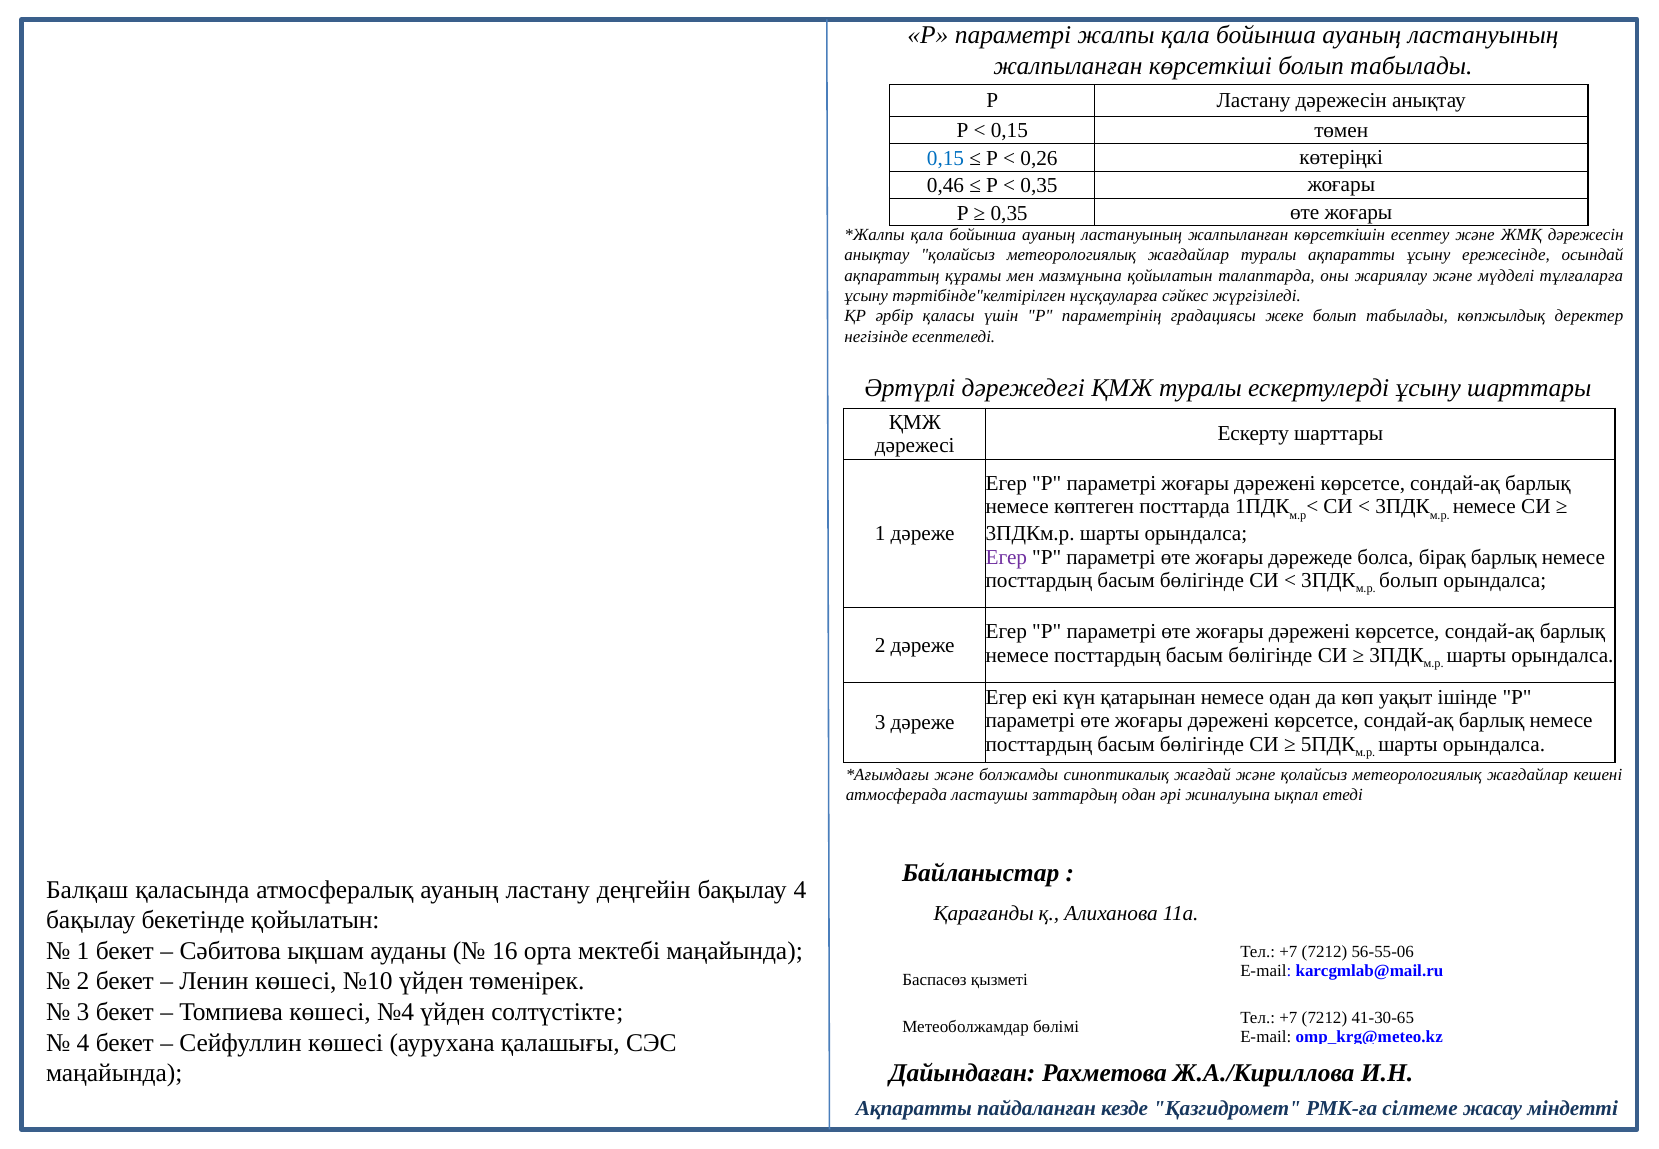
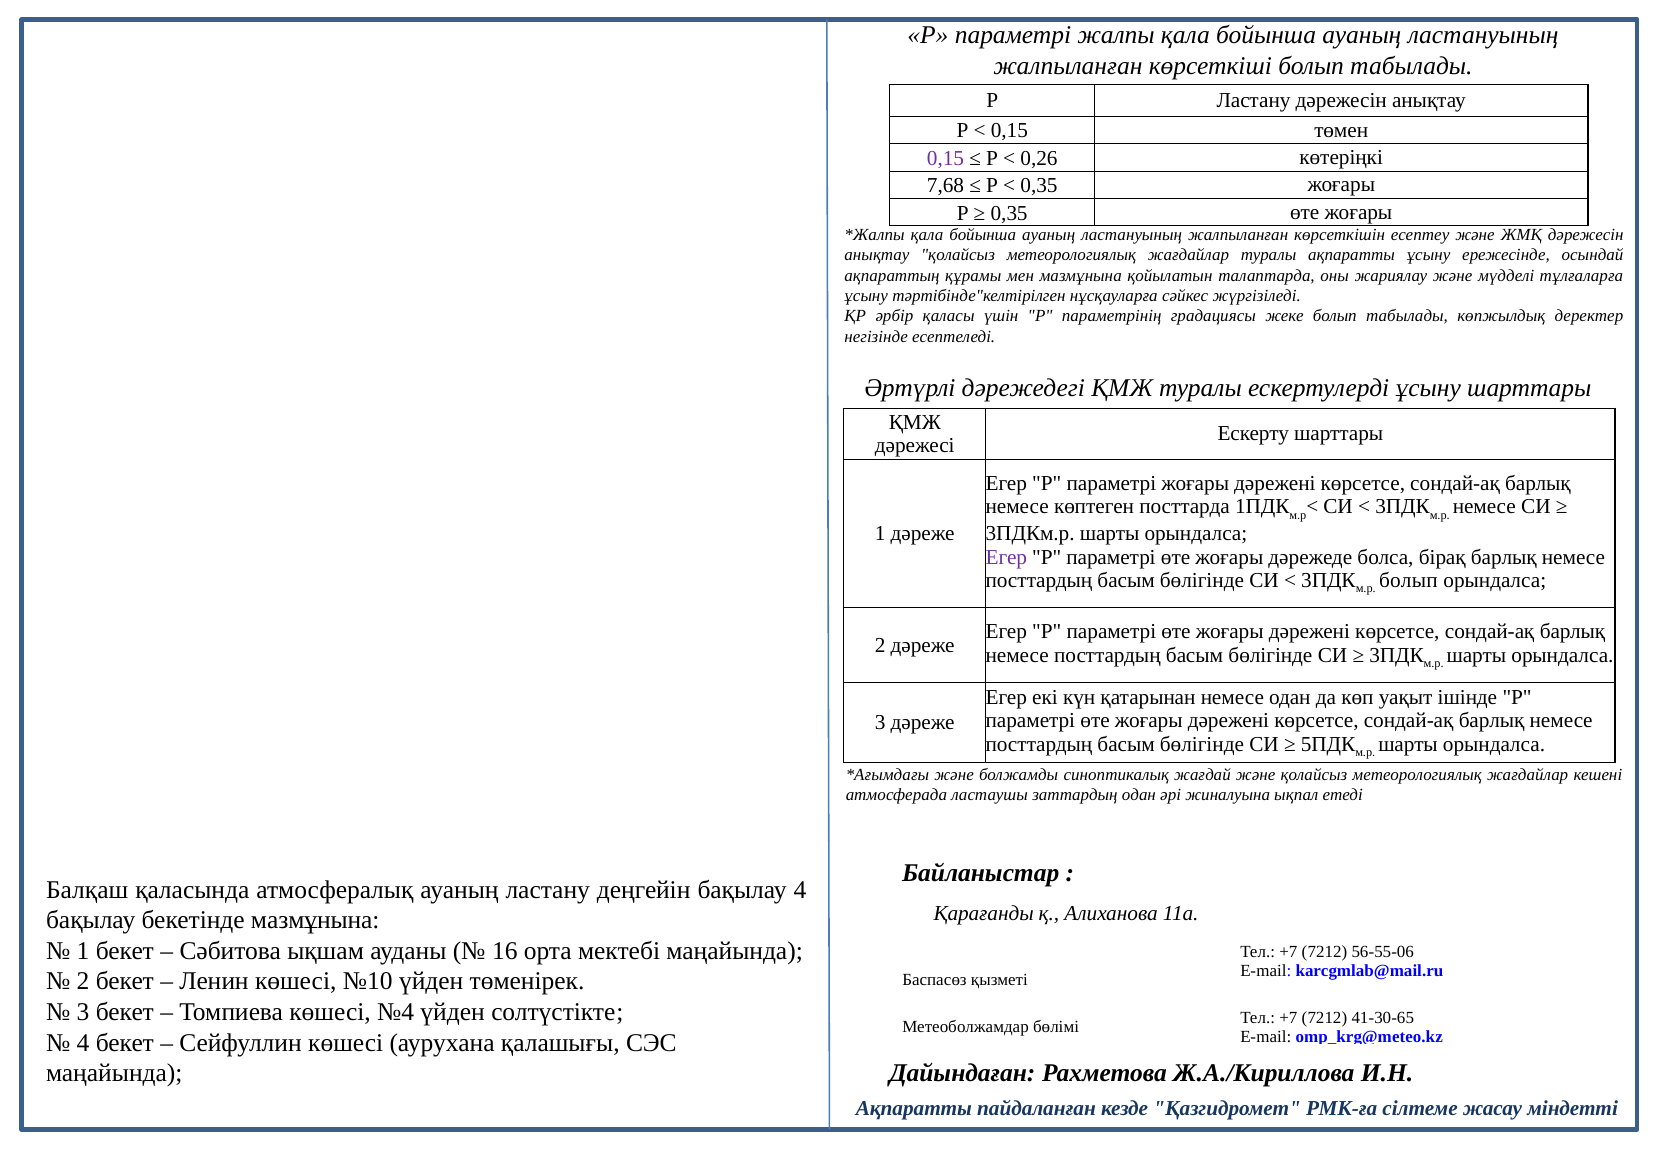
0,15 colour: blue -> purple (945, 158)
0,46: 0,46 -> 7,68 (945, 186)
бекетінде қойылатын: қойылатын -> мазмұнына (315, 920)
